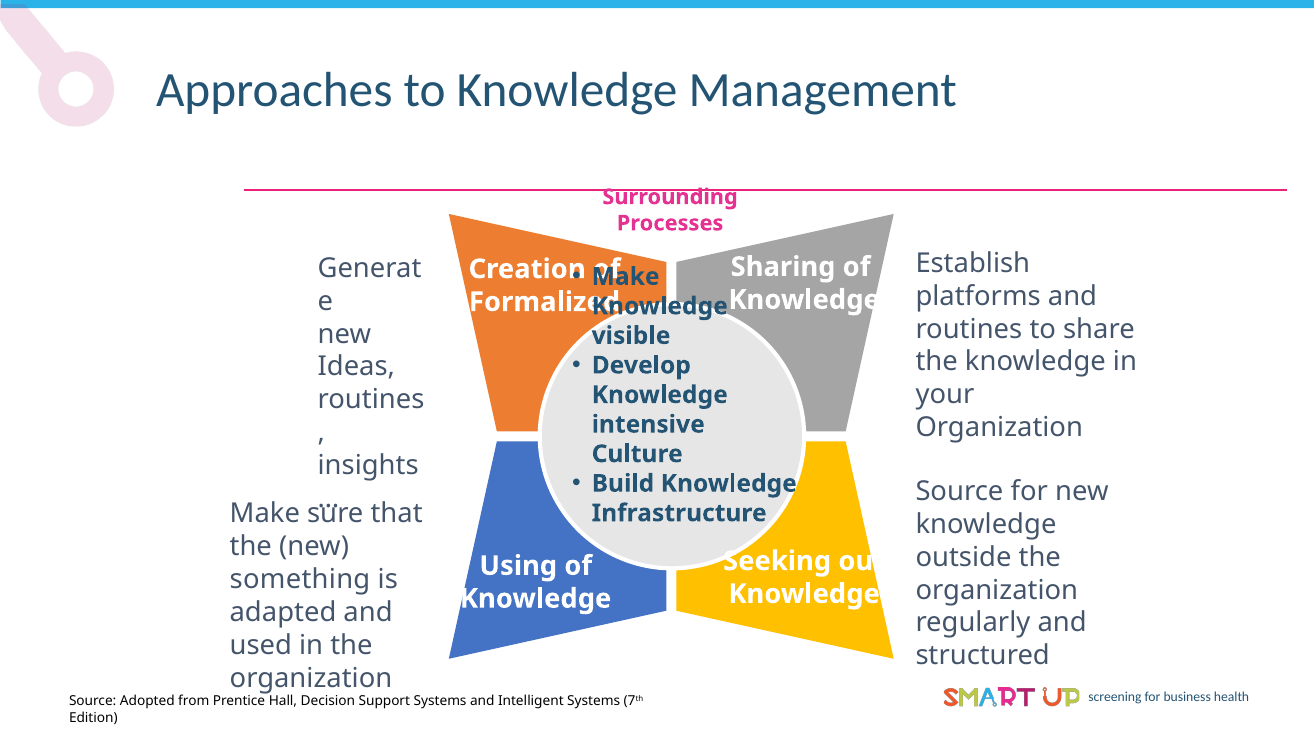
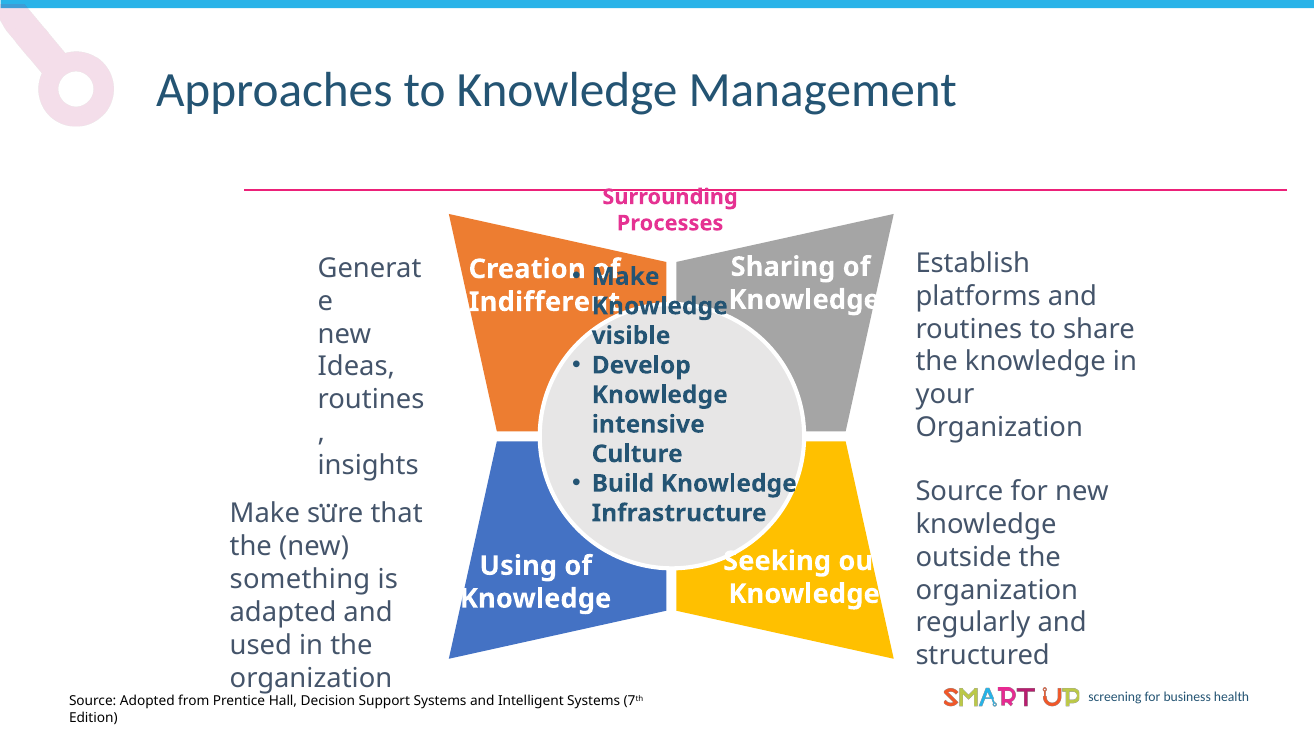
Formalized: Formalized -> Indifferent (544, 302)
